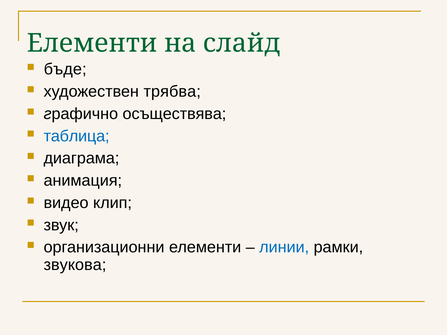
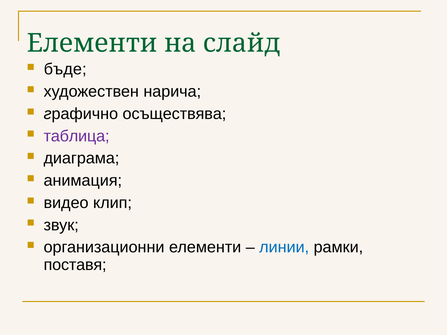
трябва: трябва -> нарича (172, 92)
таблица colour: blue -> purple (77, 136)
звукова: звукова -> поставя (75, 265)
